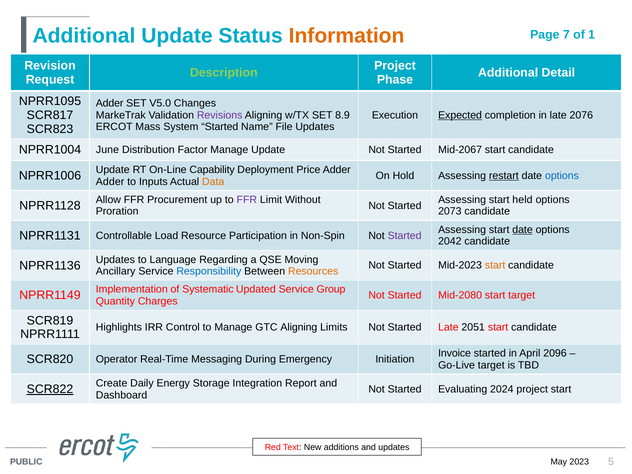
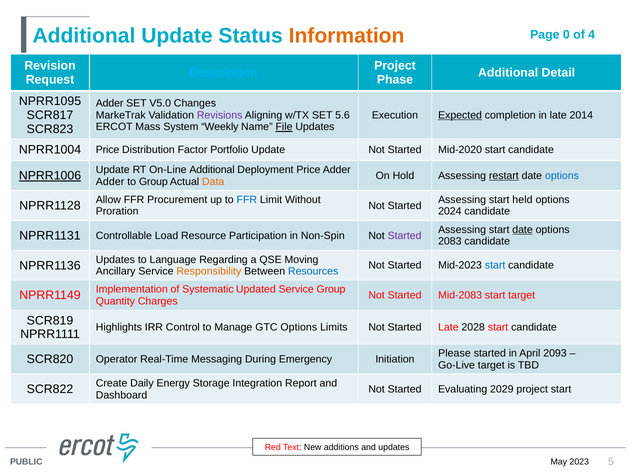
7: 7 -> 0 (566, 35)
1: 1 -> 4 (592, 35)
Description colour: light green -> light blue (224, 73)
8.9: 8.9 -> 5.6 (342, 115)
2076: 2076 -> 2014 (581, 115)
System Started: Started -> Weekly (220, 127)
File underline: none -> present (284, 127)
NPRR1004 June: June -> Price (108, 150)
Factor Manage: Manage -> Portfolio (229, 150)
Mid-2067: Mid-2067 -> Mid-2020 (460, 150)
NPRR1006 underline: none -> present (50, 176)
On-Line Capability: Capability -> Additional (212, 170)
to Inputs: Inputs -> Group (153, 182)
FFR colour: purple -> blue (247, 200)
2073: 2073 -> 2024 (450, 212)
2042: 2042 -> 2083 (450, 241)
start colour: orange -> blue (495, 265)
Responsibility colour: blue -> orange (209, 271)
Resources colour: orange -> blue (313, 271)
Mid-2080: Mid-2080 -> Mid-2083 (460, 295)
GTC Aligning: Aligning -> Options (299, 327)
2051: 2051 -> 2028 (473, 327)
Invoice: Invoice -> Please (454, 353)
2096: 2096 -> 2093 (555, 353)
SCR822 underline: present -> none (50, 389)
2024: 2024 -> 2029 (502, 389)
